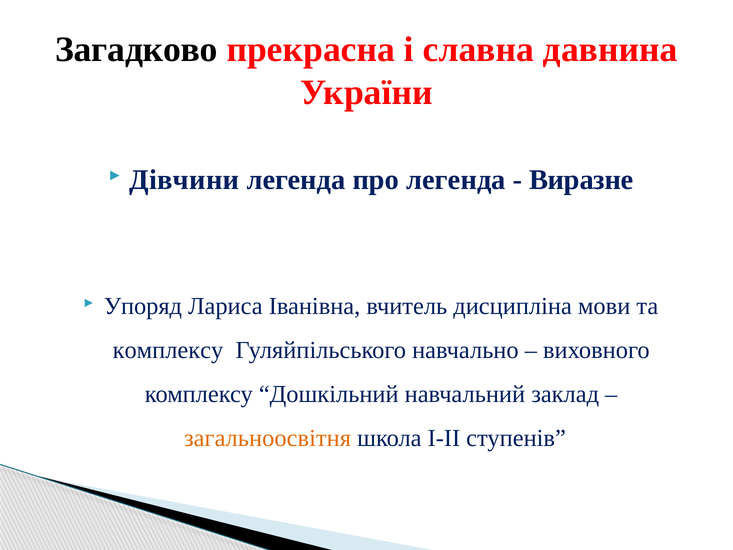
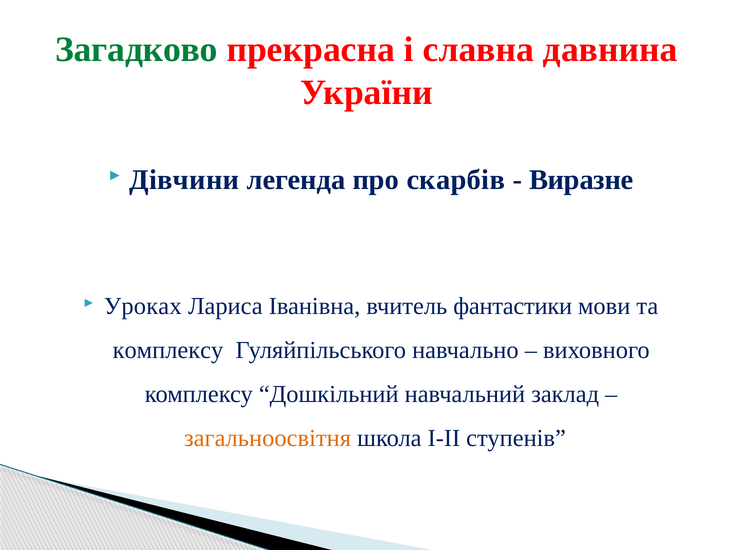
Загадково colour: black -> green (136, 49)
про легенда: легенда -> скарбів (456, 180)
Упоряд: Упоряд -> Уроках (143, 306)
дисципліна: дисципліна -> фантастики (513, 306)
